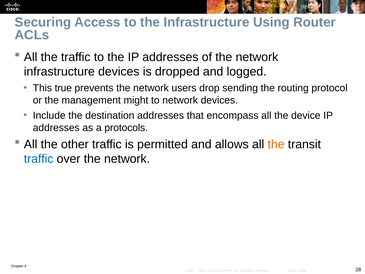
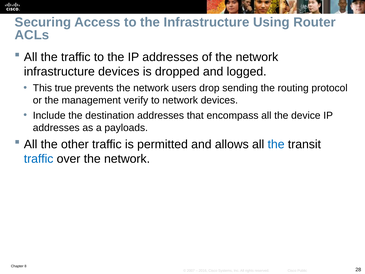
might: might -> verify (136, 100)
protocols: protocols -> payloads (126, 128)
the colour: orange -> blue (276, 144)
